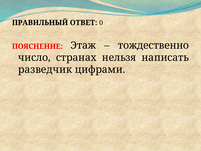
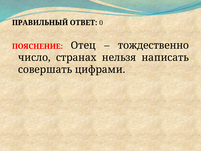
Этаж: Этаж -> Отец (83, 45)
разведчик: разведчик -> совершать (45, 70)
